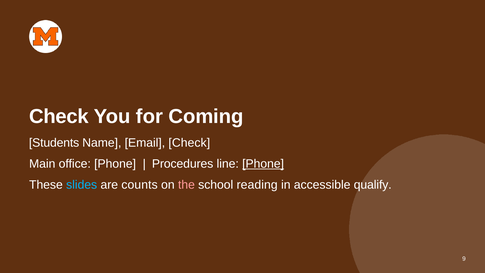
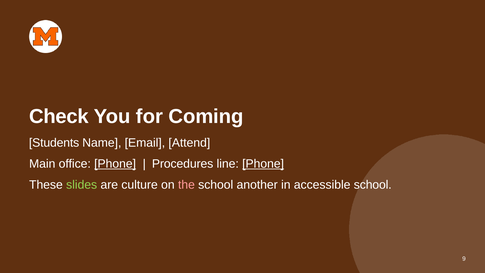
Email Check: Check -> Attend (189, 143)
Phone underline: none -> present (115, 164)
slides colour: light blue -> light green (82, 185)
counts: counts -> culture (140, 185)
reading: reading -> another (257, 185)
accessible qualify: qualify -> school (373, 185)
